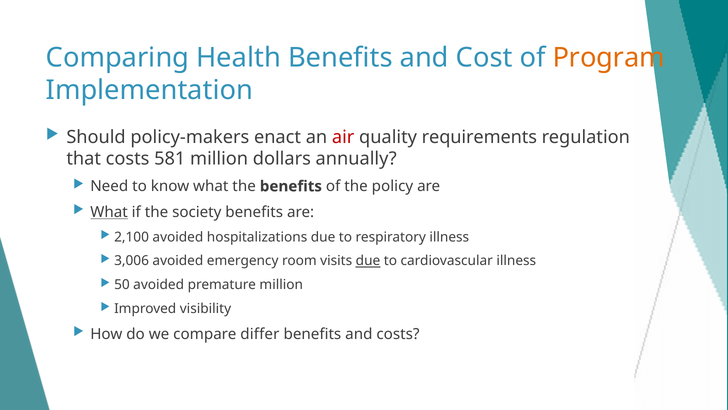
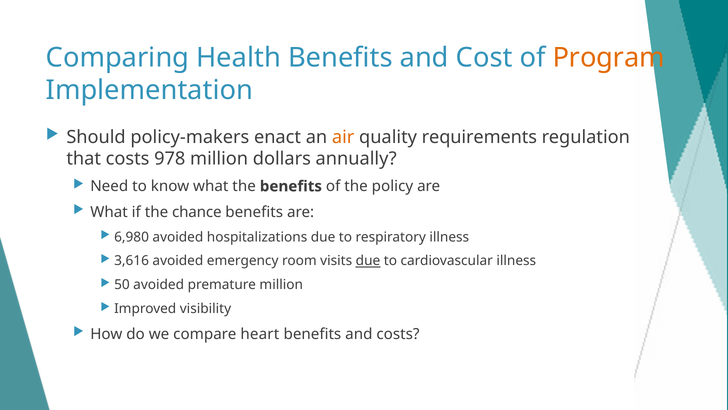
air colour: red -> orange (343, 137)
581: 581 -> 978 (170, 159)
What underline: present -> none (109, 212)
society: society -> chance (197, 212)
2,100: 2,100 -> 6,980 (132, 237)
3,006: 3,006 -> 3,616 (132, 261)
differ: differ -> heart (260, 334)
